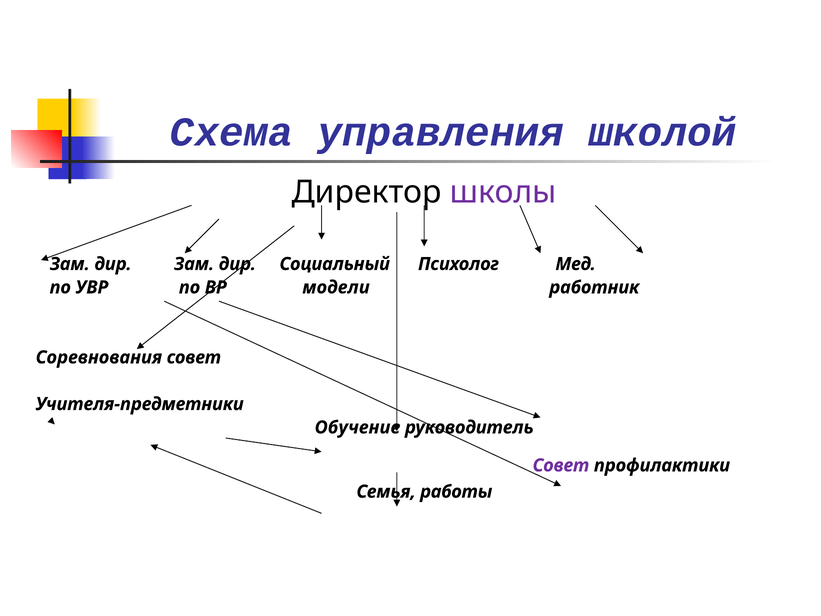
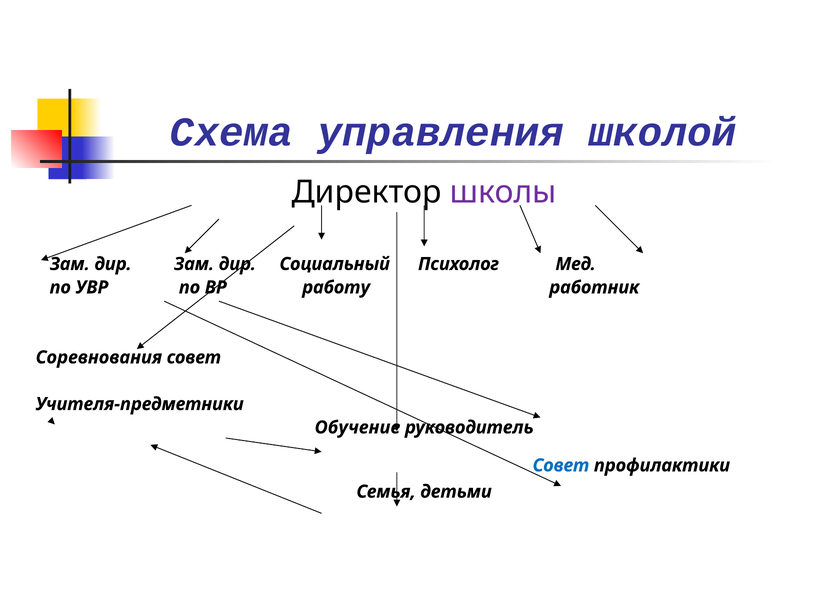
модели: модели -> работу (336, 287)
Совет colour: purple -> blue (561, 465)
работы: работы -> детьми (456, 491)
